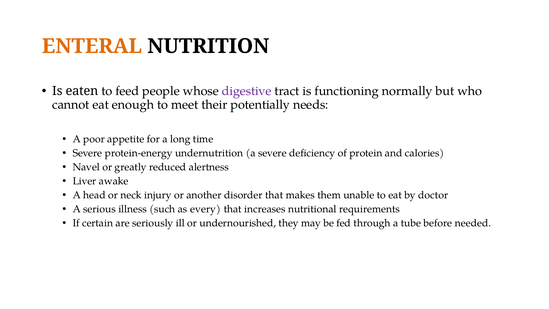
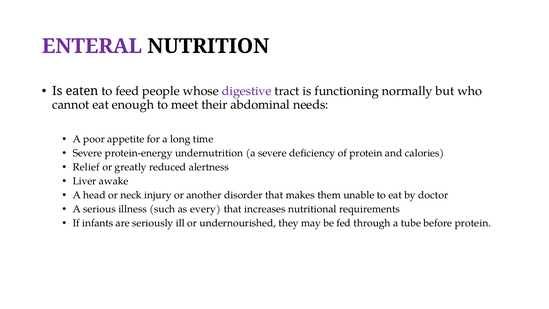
ENTERAL colour: orange -> purple (92, 46)
potentially: potentially -> abdominal (260, 105)
Navel: Navel -> Relief (86, 167)
certain: certain -> infants (98, 223)
before needed: needed -> protein (473, 223)
